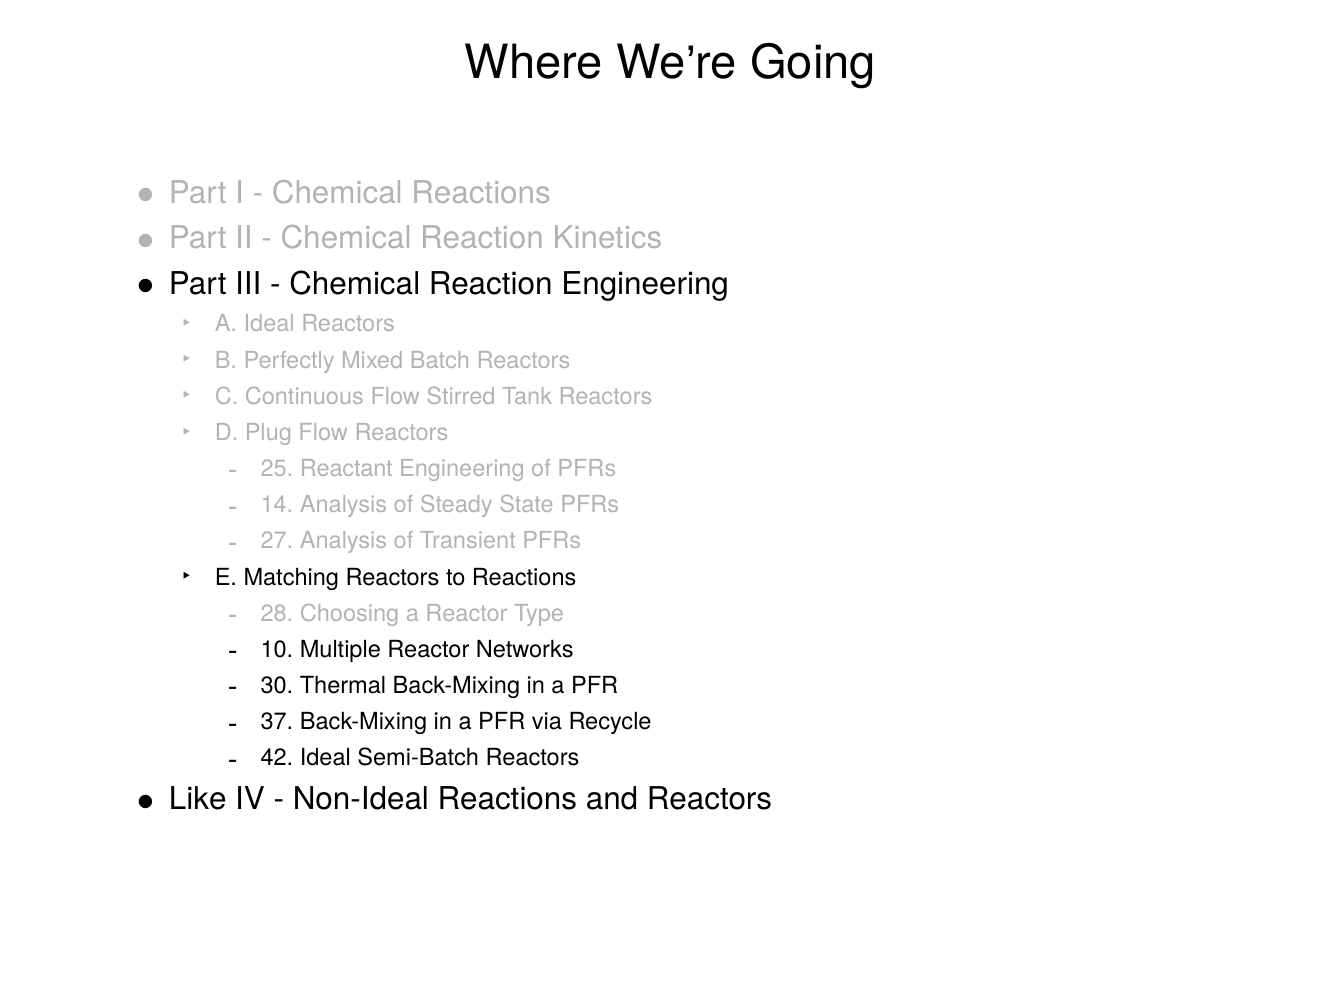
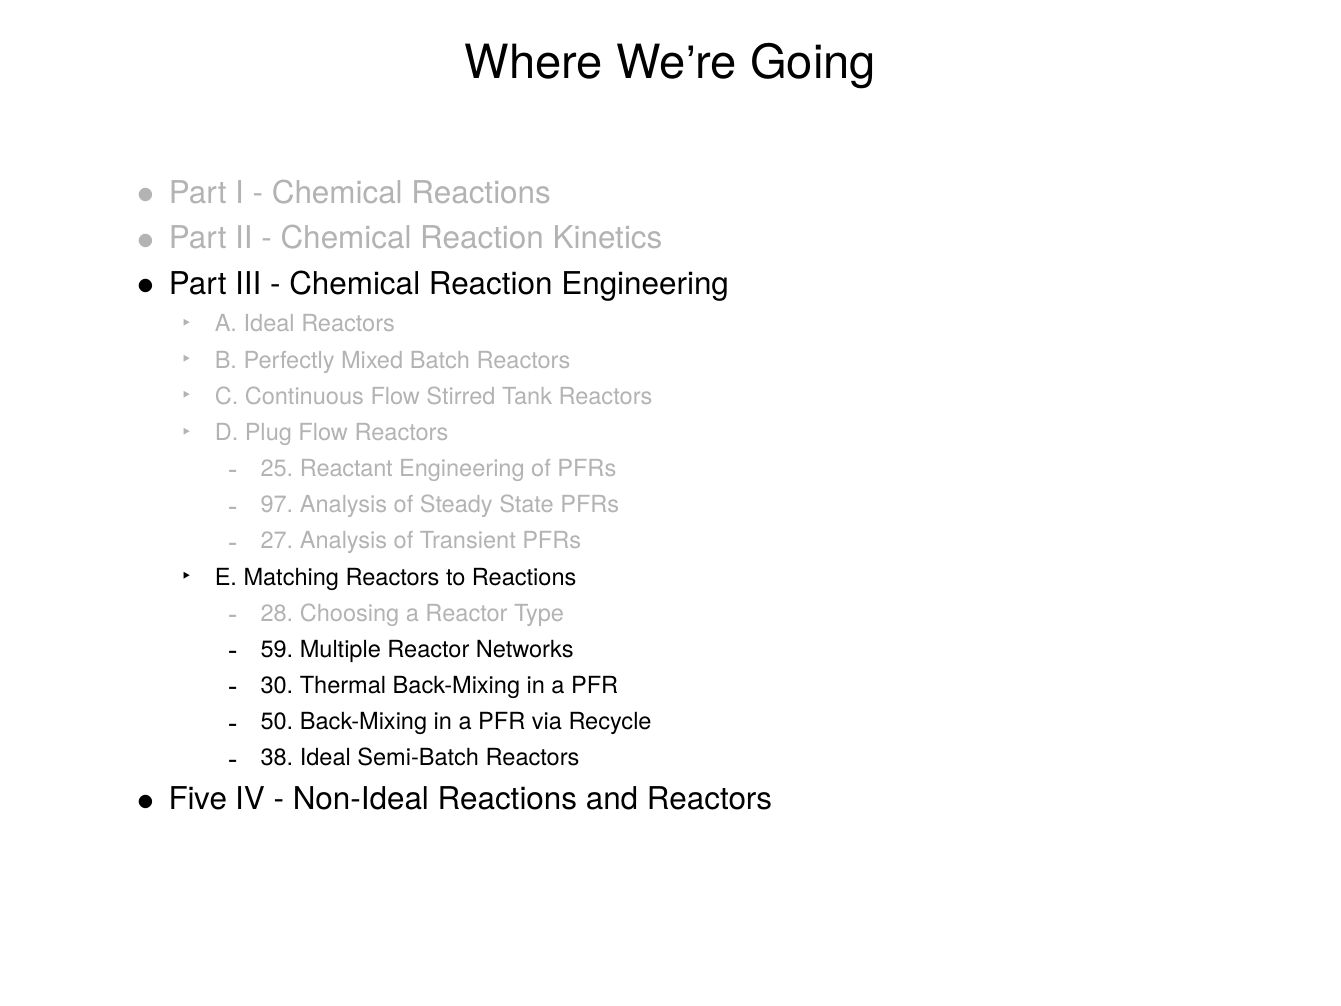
14: 14 -> 97 (277, 505)
10: 10 -> 59 (277, 650)
37: 37 -> 50 (277, 722)
42: 42 -> 38 (277, 758)
Like: Like -> Five (198, 799)
